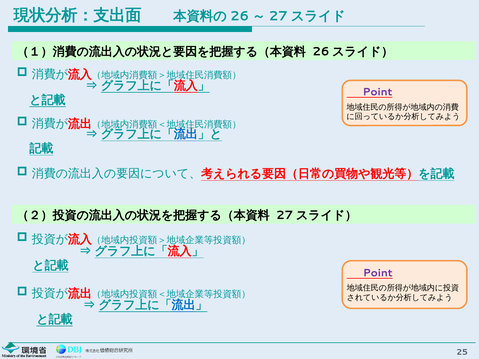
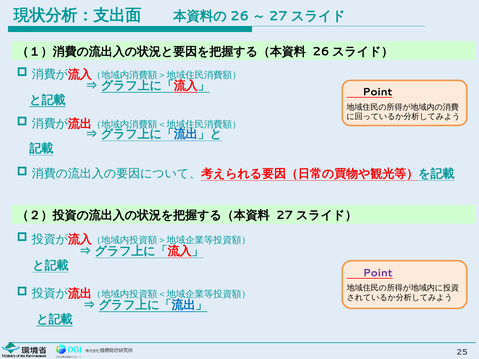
Point colour: purple -> black (378, 92)
